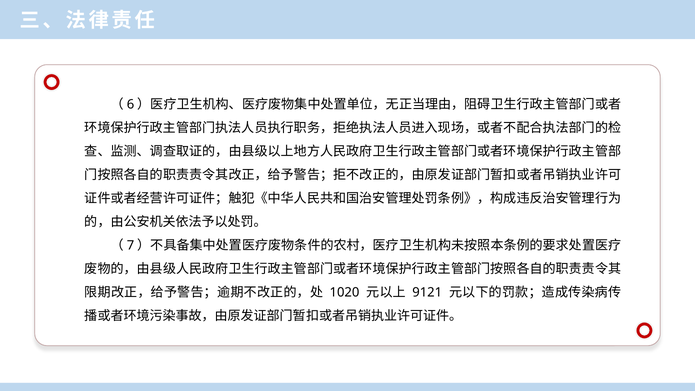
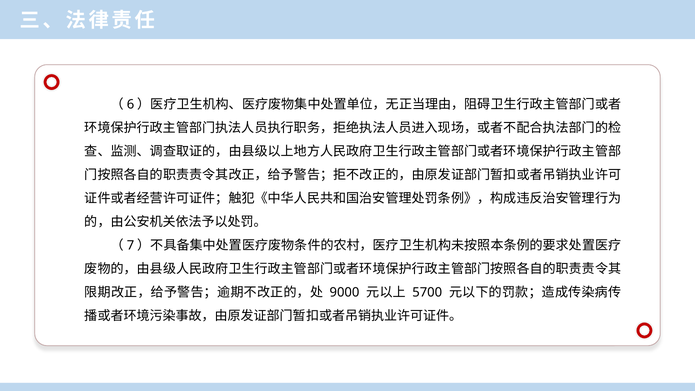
1020: 1020 -> 9000 (344, 292)
9121: 9121 -> 5700 (427, 292)
